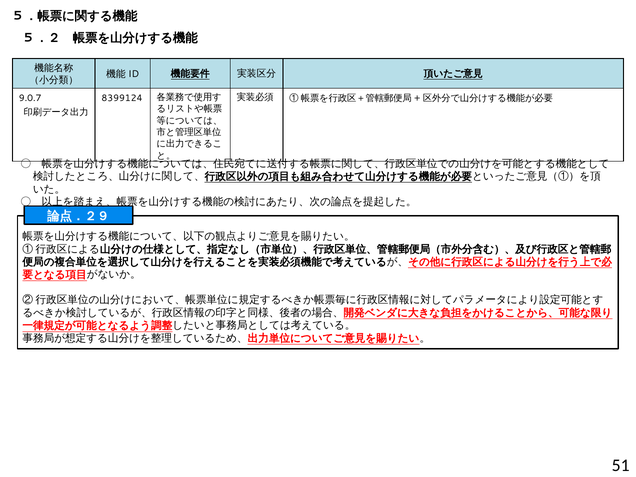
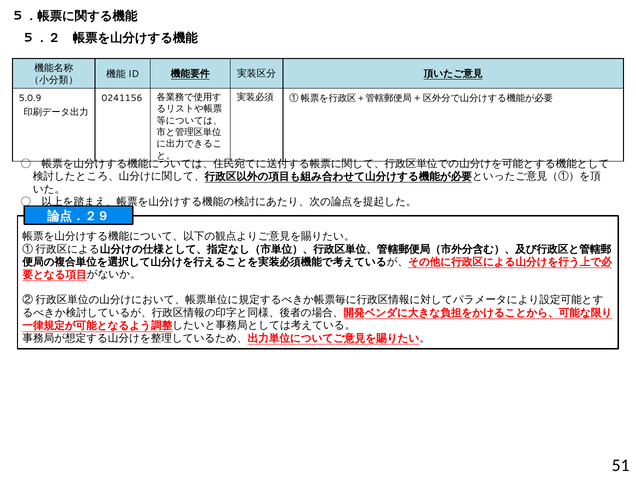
9.0.7: 9.0.7 -> 5.0.9 (30, 98)
8399124: 8399124 -> 0241156 (122, 98)
